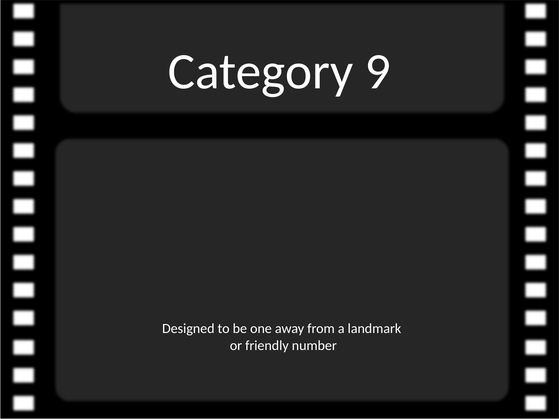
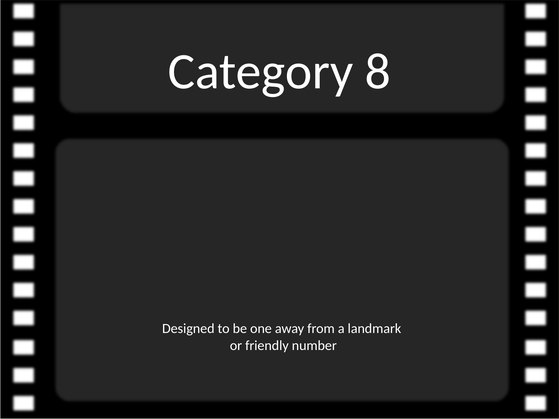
9: 9 -> 8 (378, 72)
